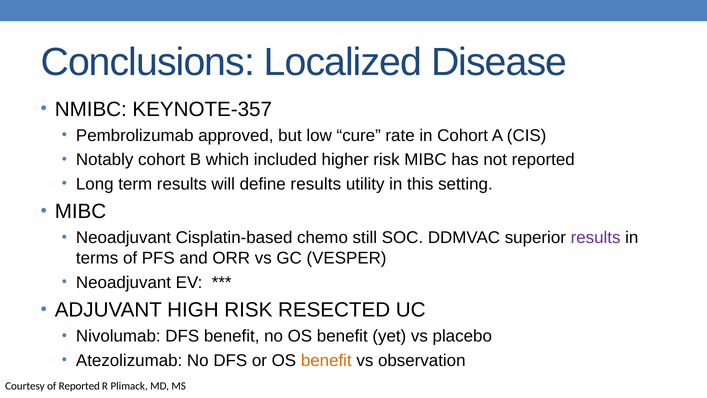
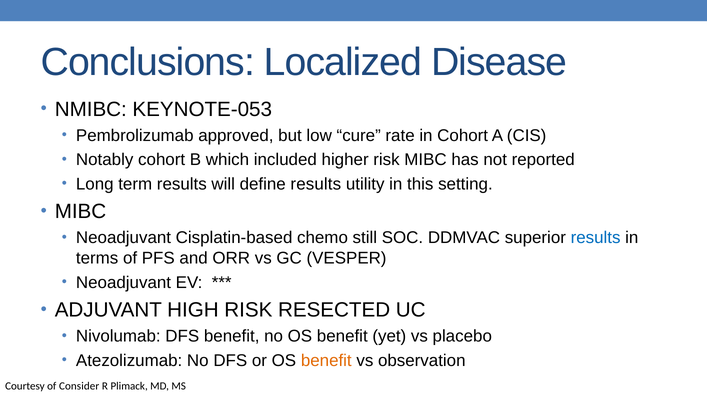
KEYNOTE-357: KEYNOTE-357 -> KEYNOTE-053 (202, 109)
results colour: purple -> blue (596, 238)
of Reported: Reported -> Consider (79, 386)
